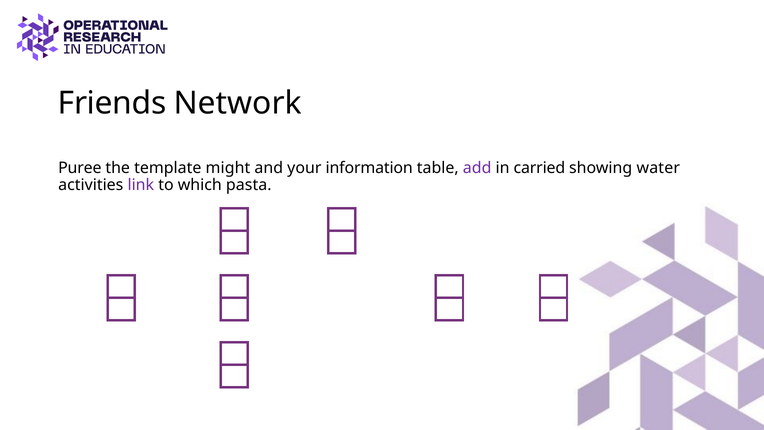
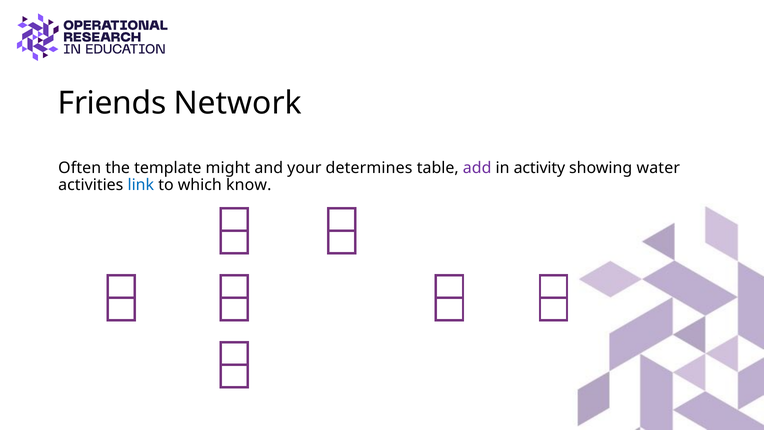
Puree: Puree -> Often (80, 168)
information: information -> determines (369, 168)
carried: carried -> activity (539, 168)
link colour: purple -> blue (141, 185)
pasta: pasta -> know (249, 185)
